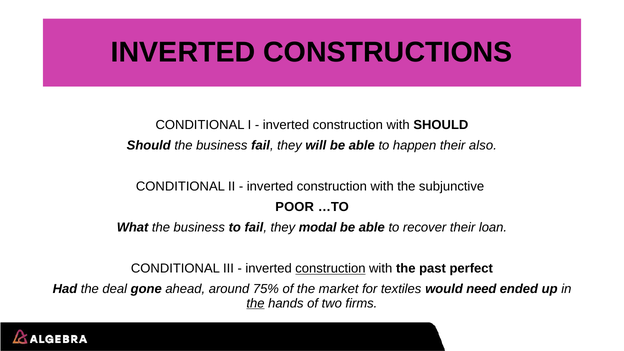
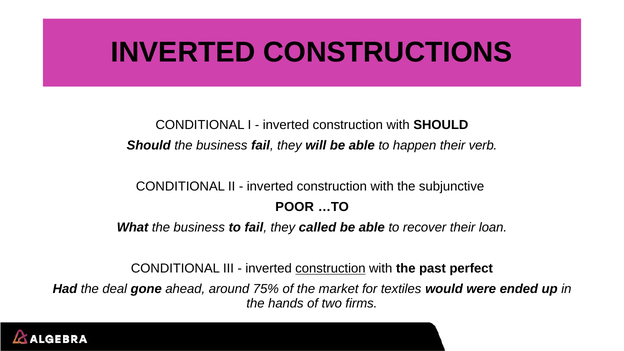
also: also -> verb (483, 145)
modal: modal -> called (318, 228)
need: need -> were (481, 289)
the underline: present -> none (256, 303)
